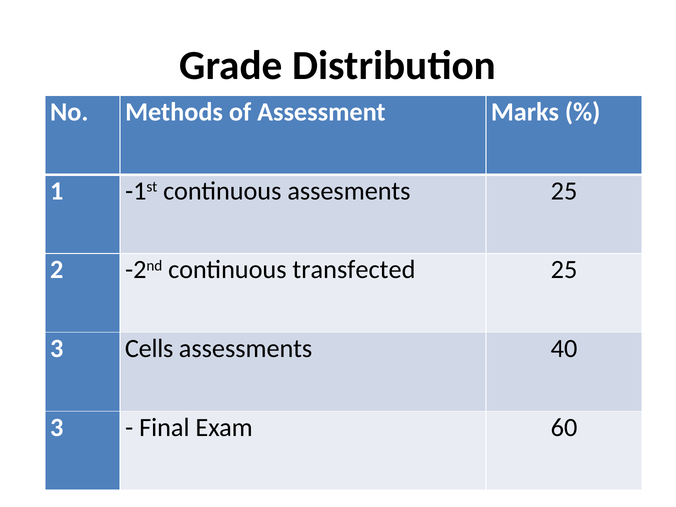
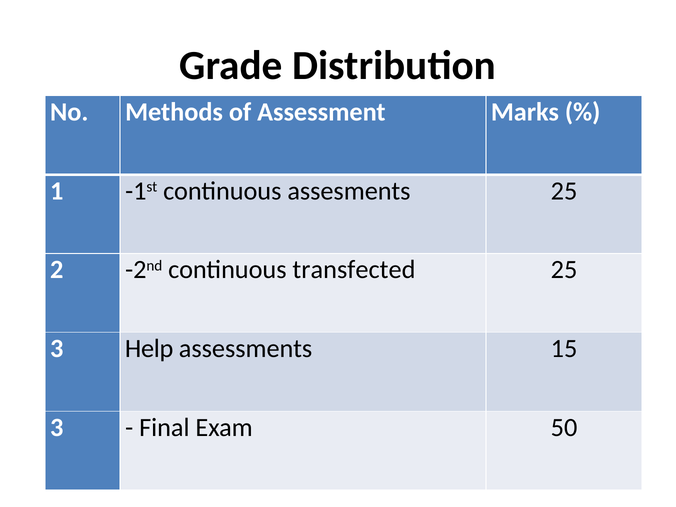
Cells: Cells -> Help (149, 349)
40: 40 -> 15 (564, 349)
60: 60 -> 50 (564, 428)
